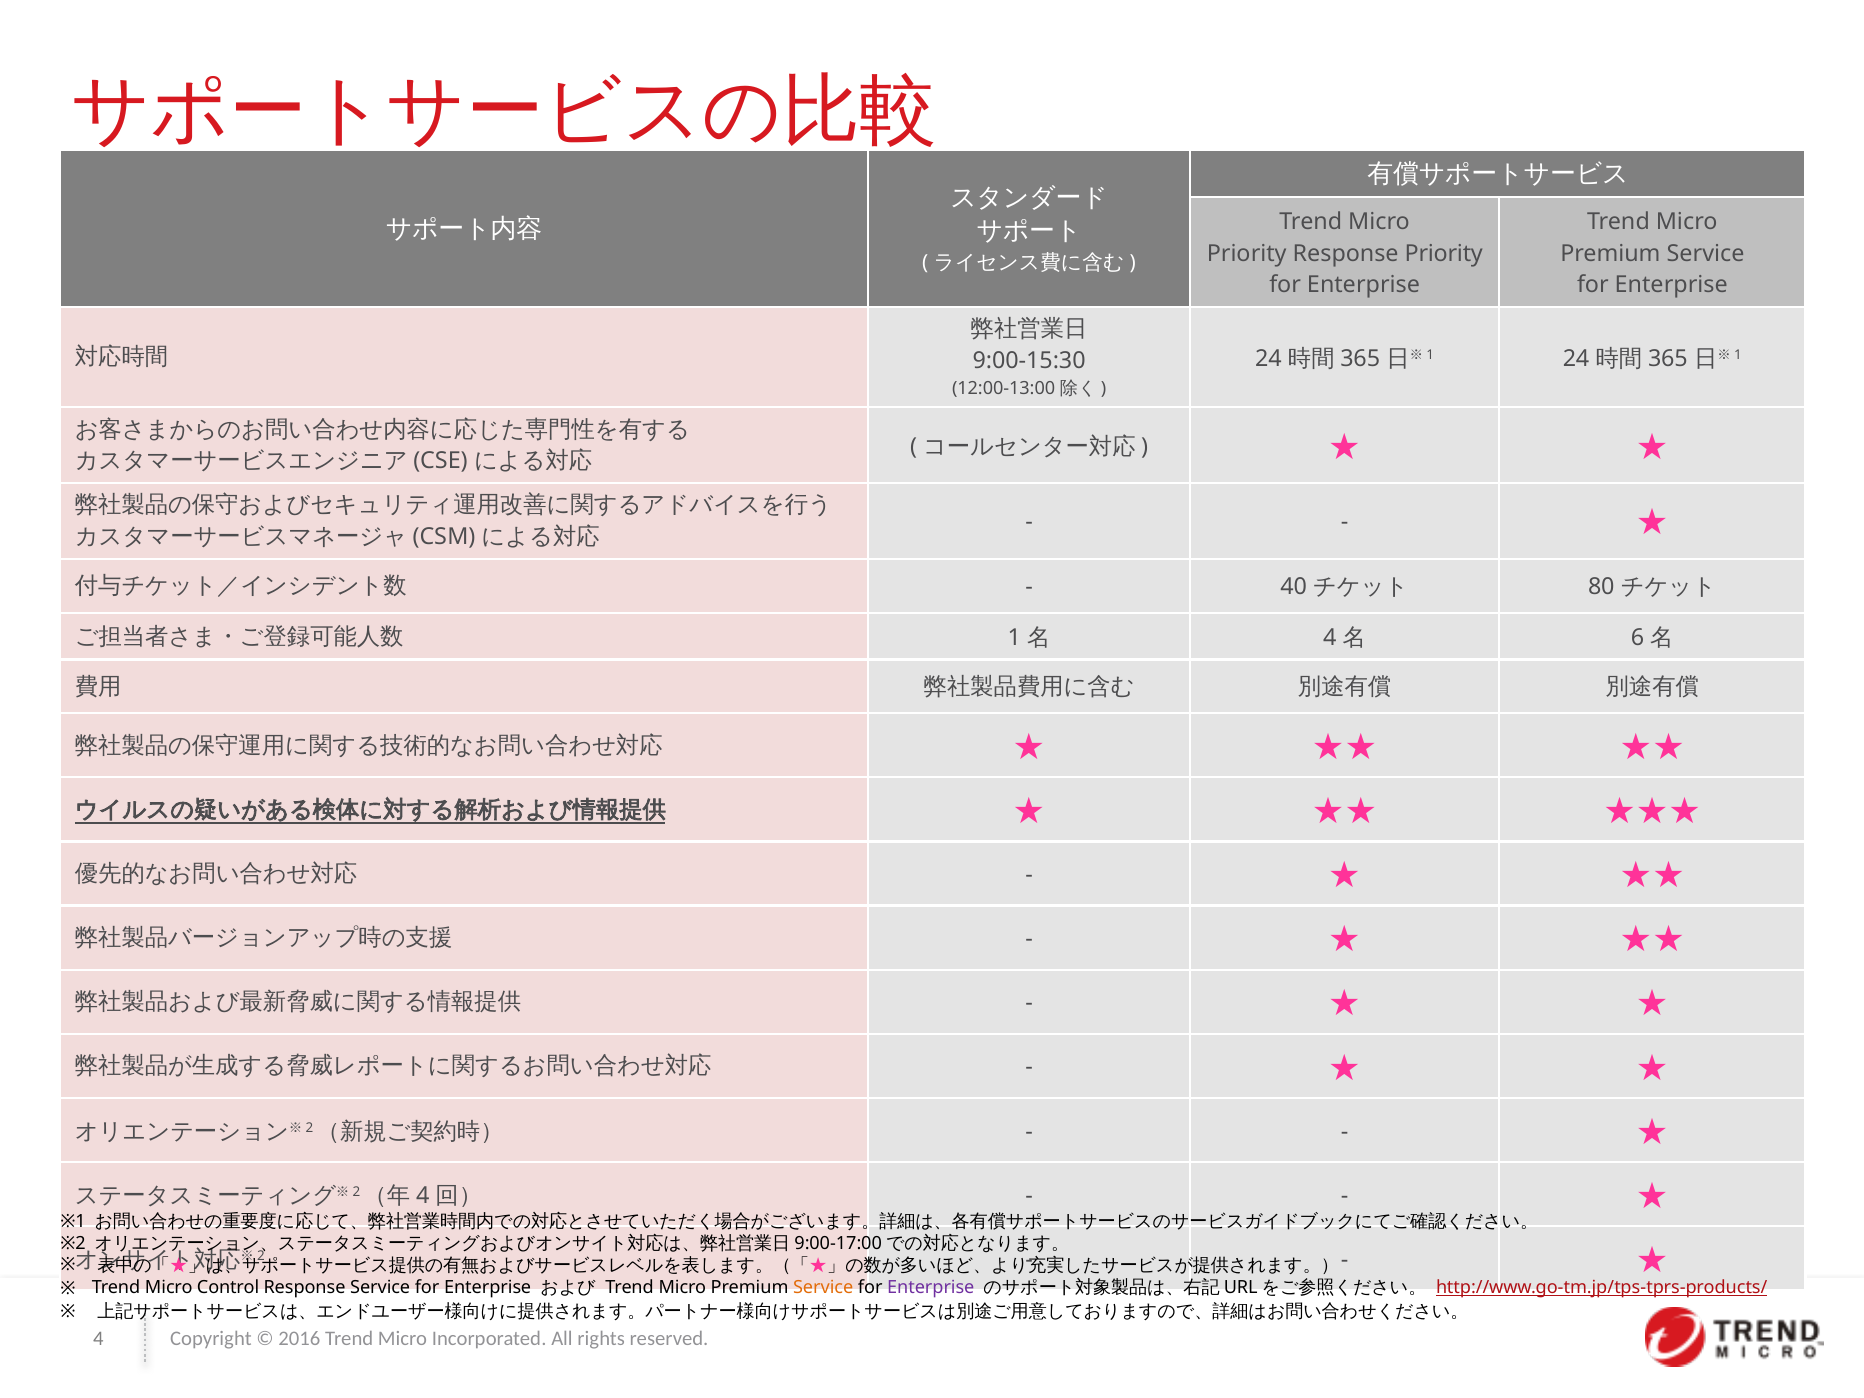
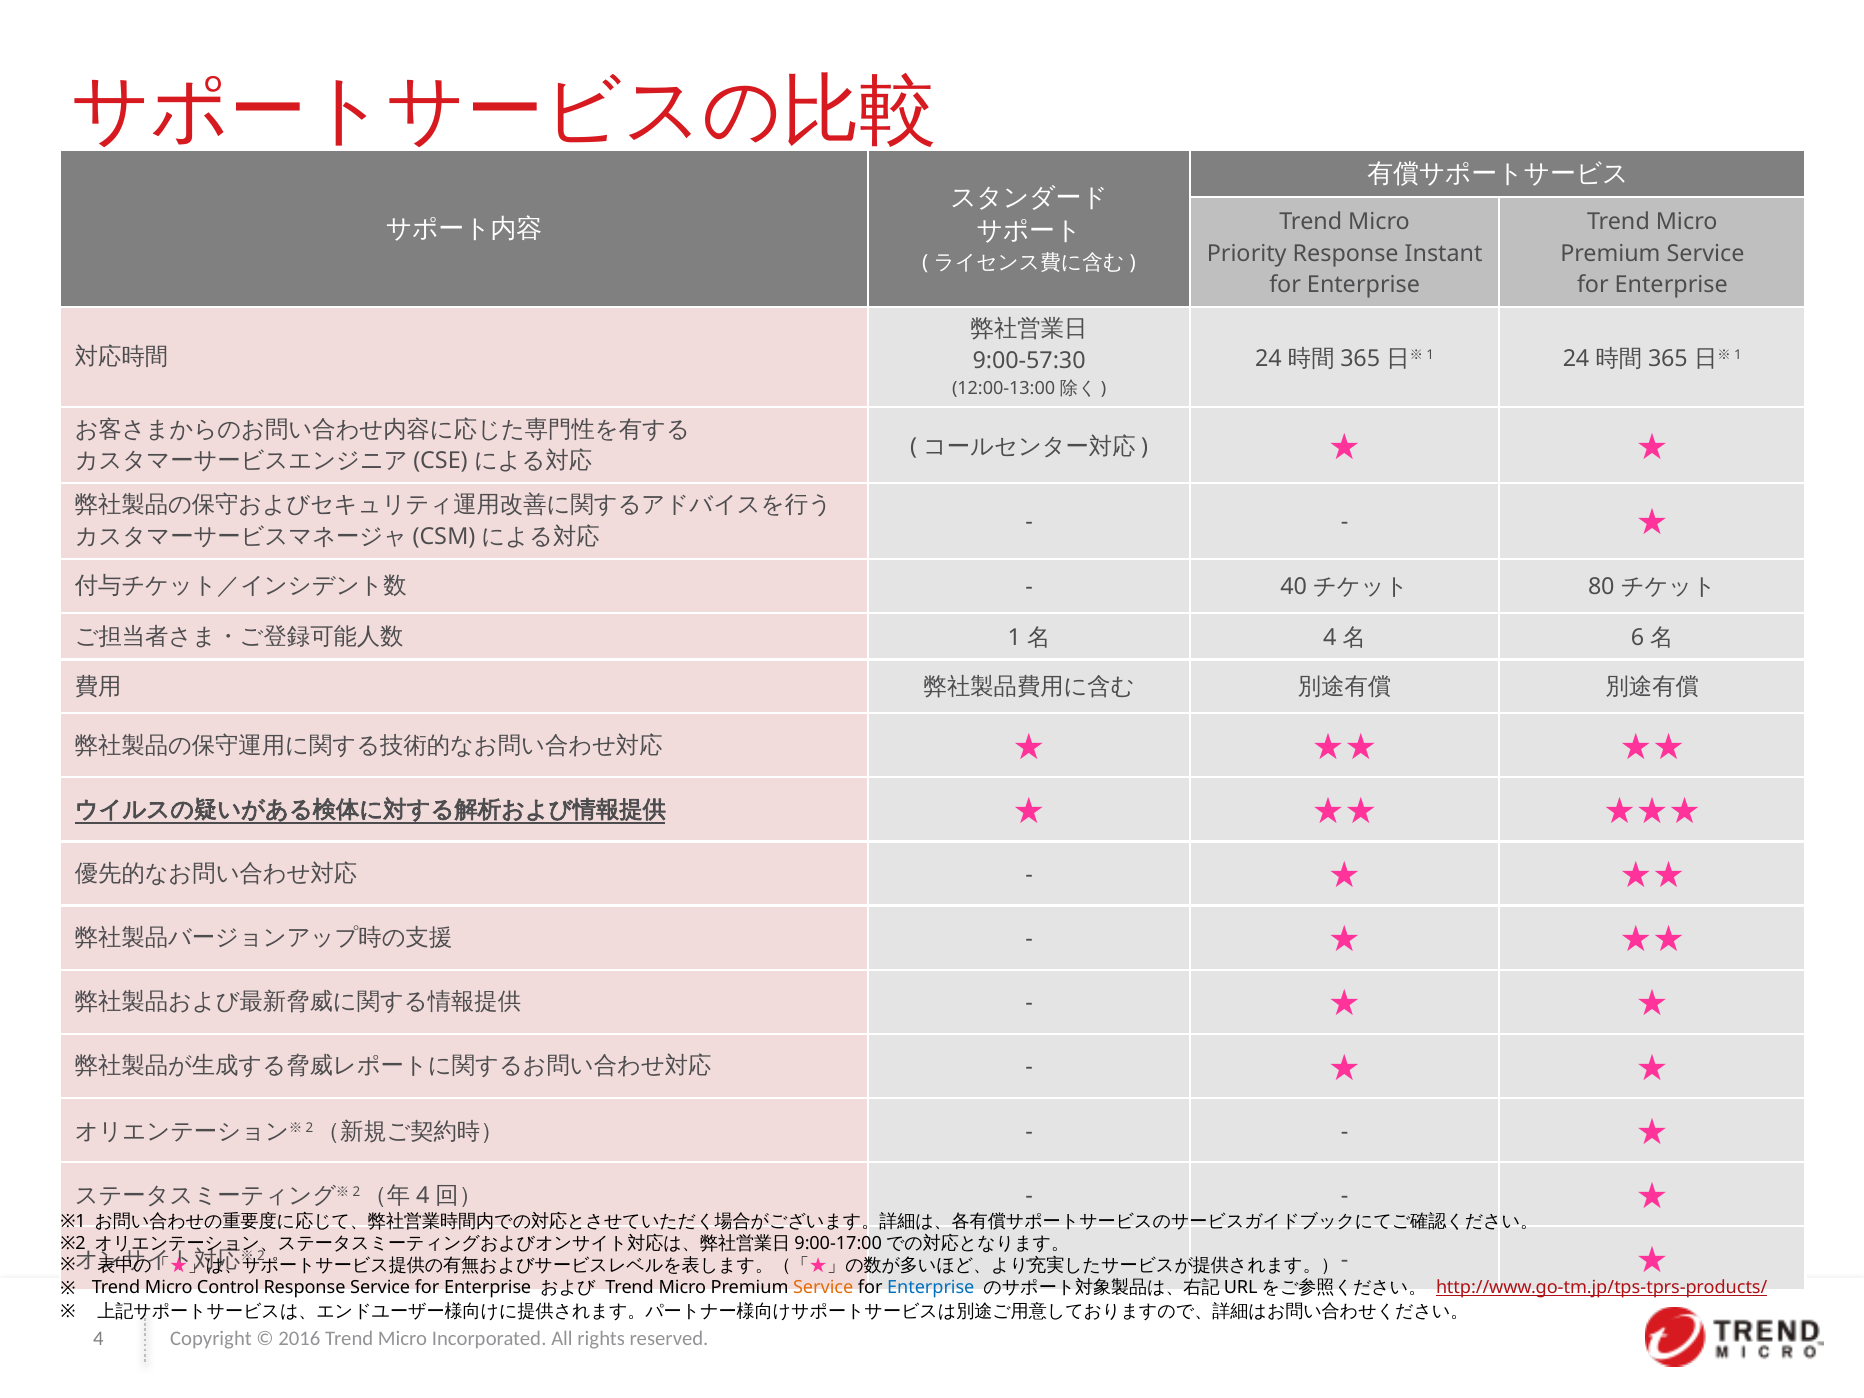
Response Priority: Priority -> Instant (1444, 253)
9:00-15:30: 9:00-15:30 -> 9:00-57:30 (1029, 361)
Enterprise colour: purple -> blue (931, 1287)
